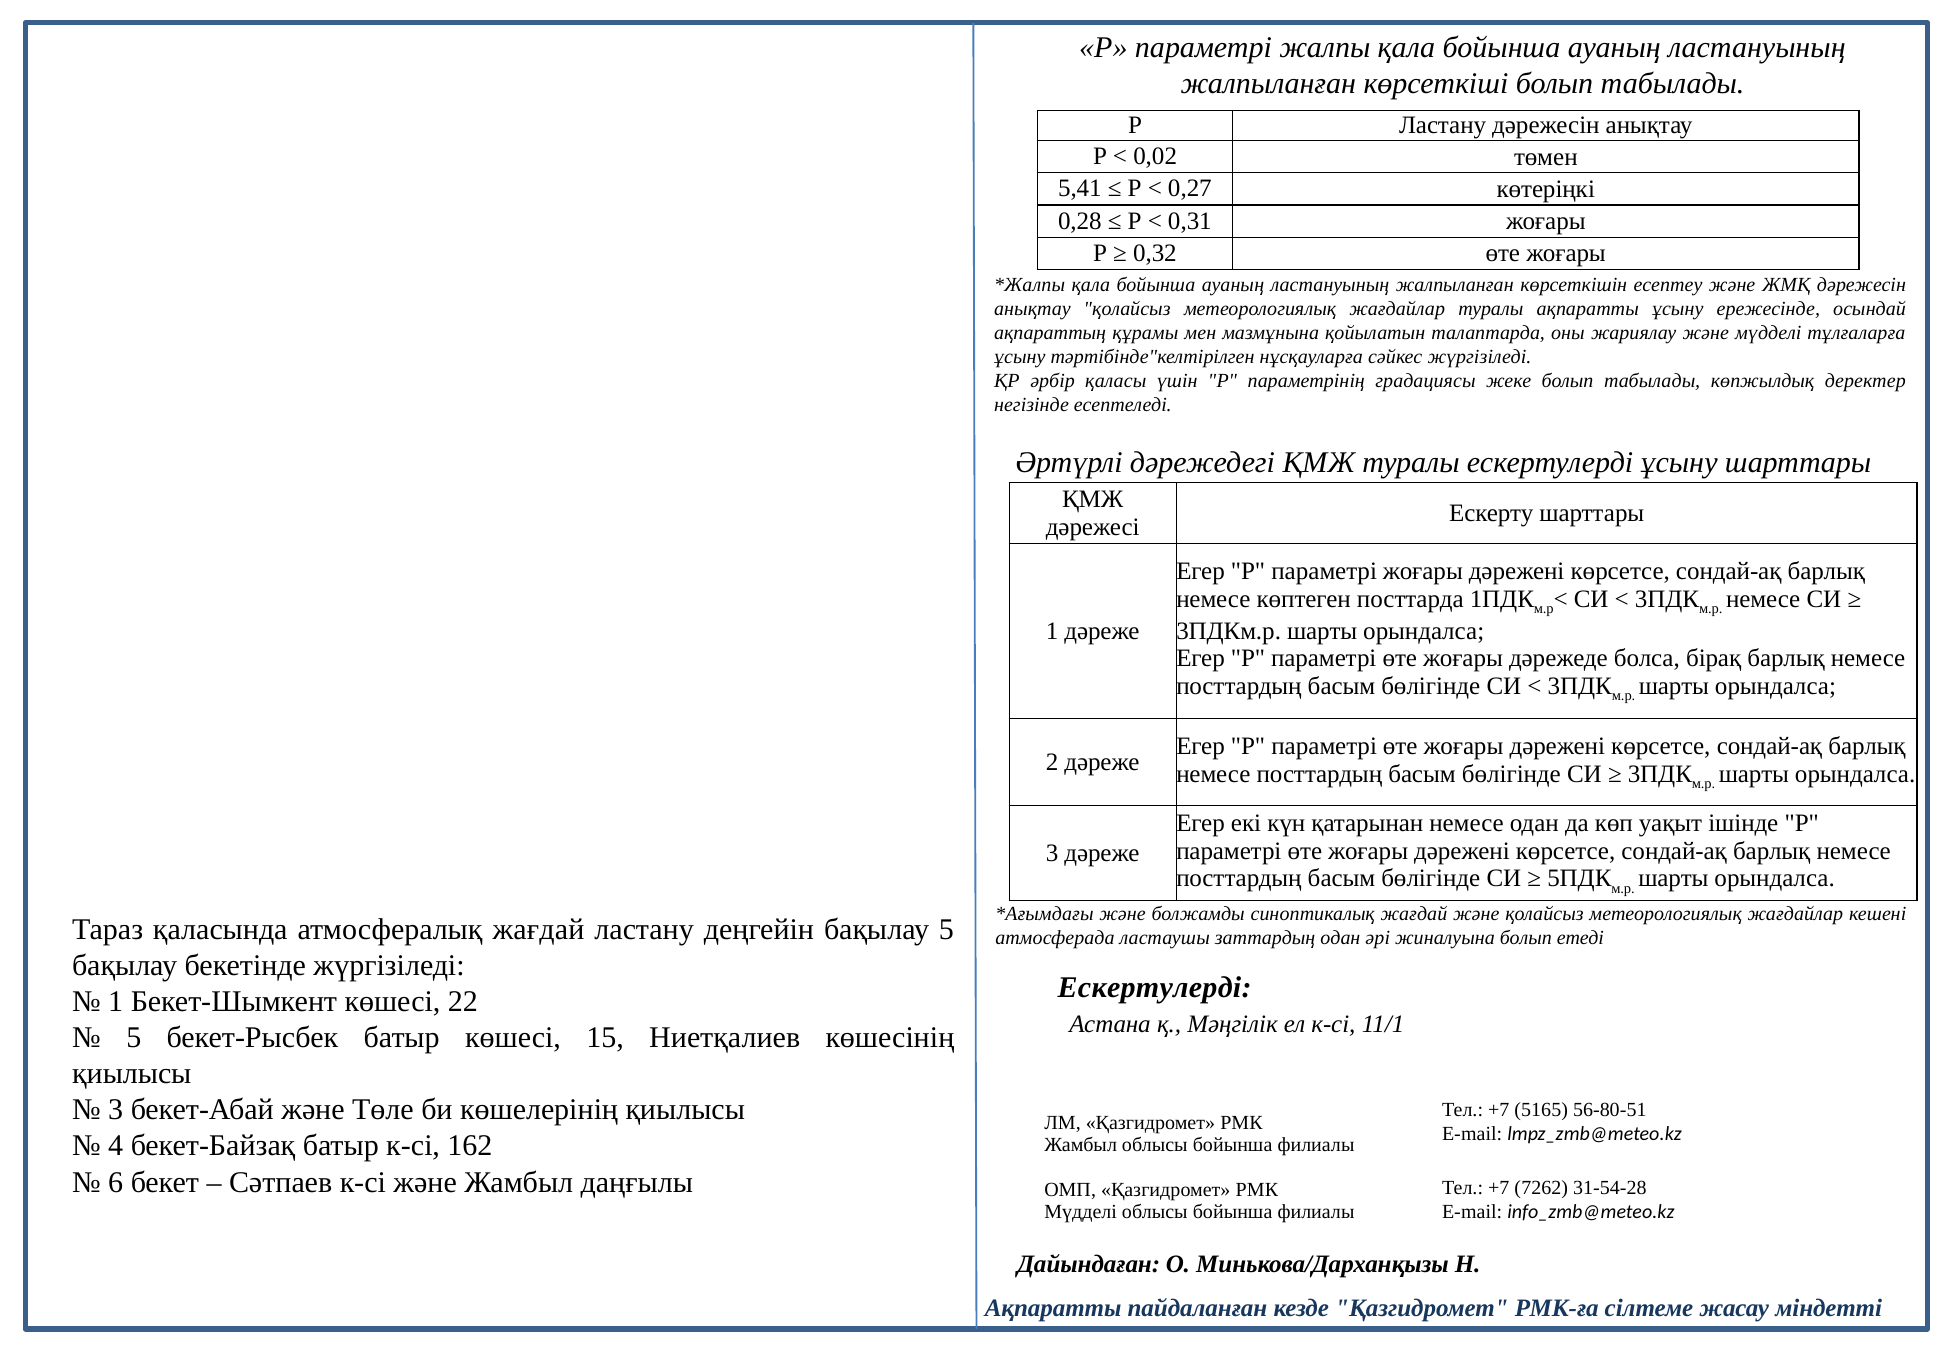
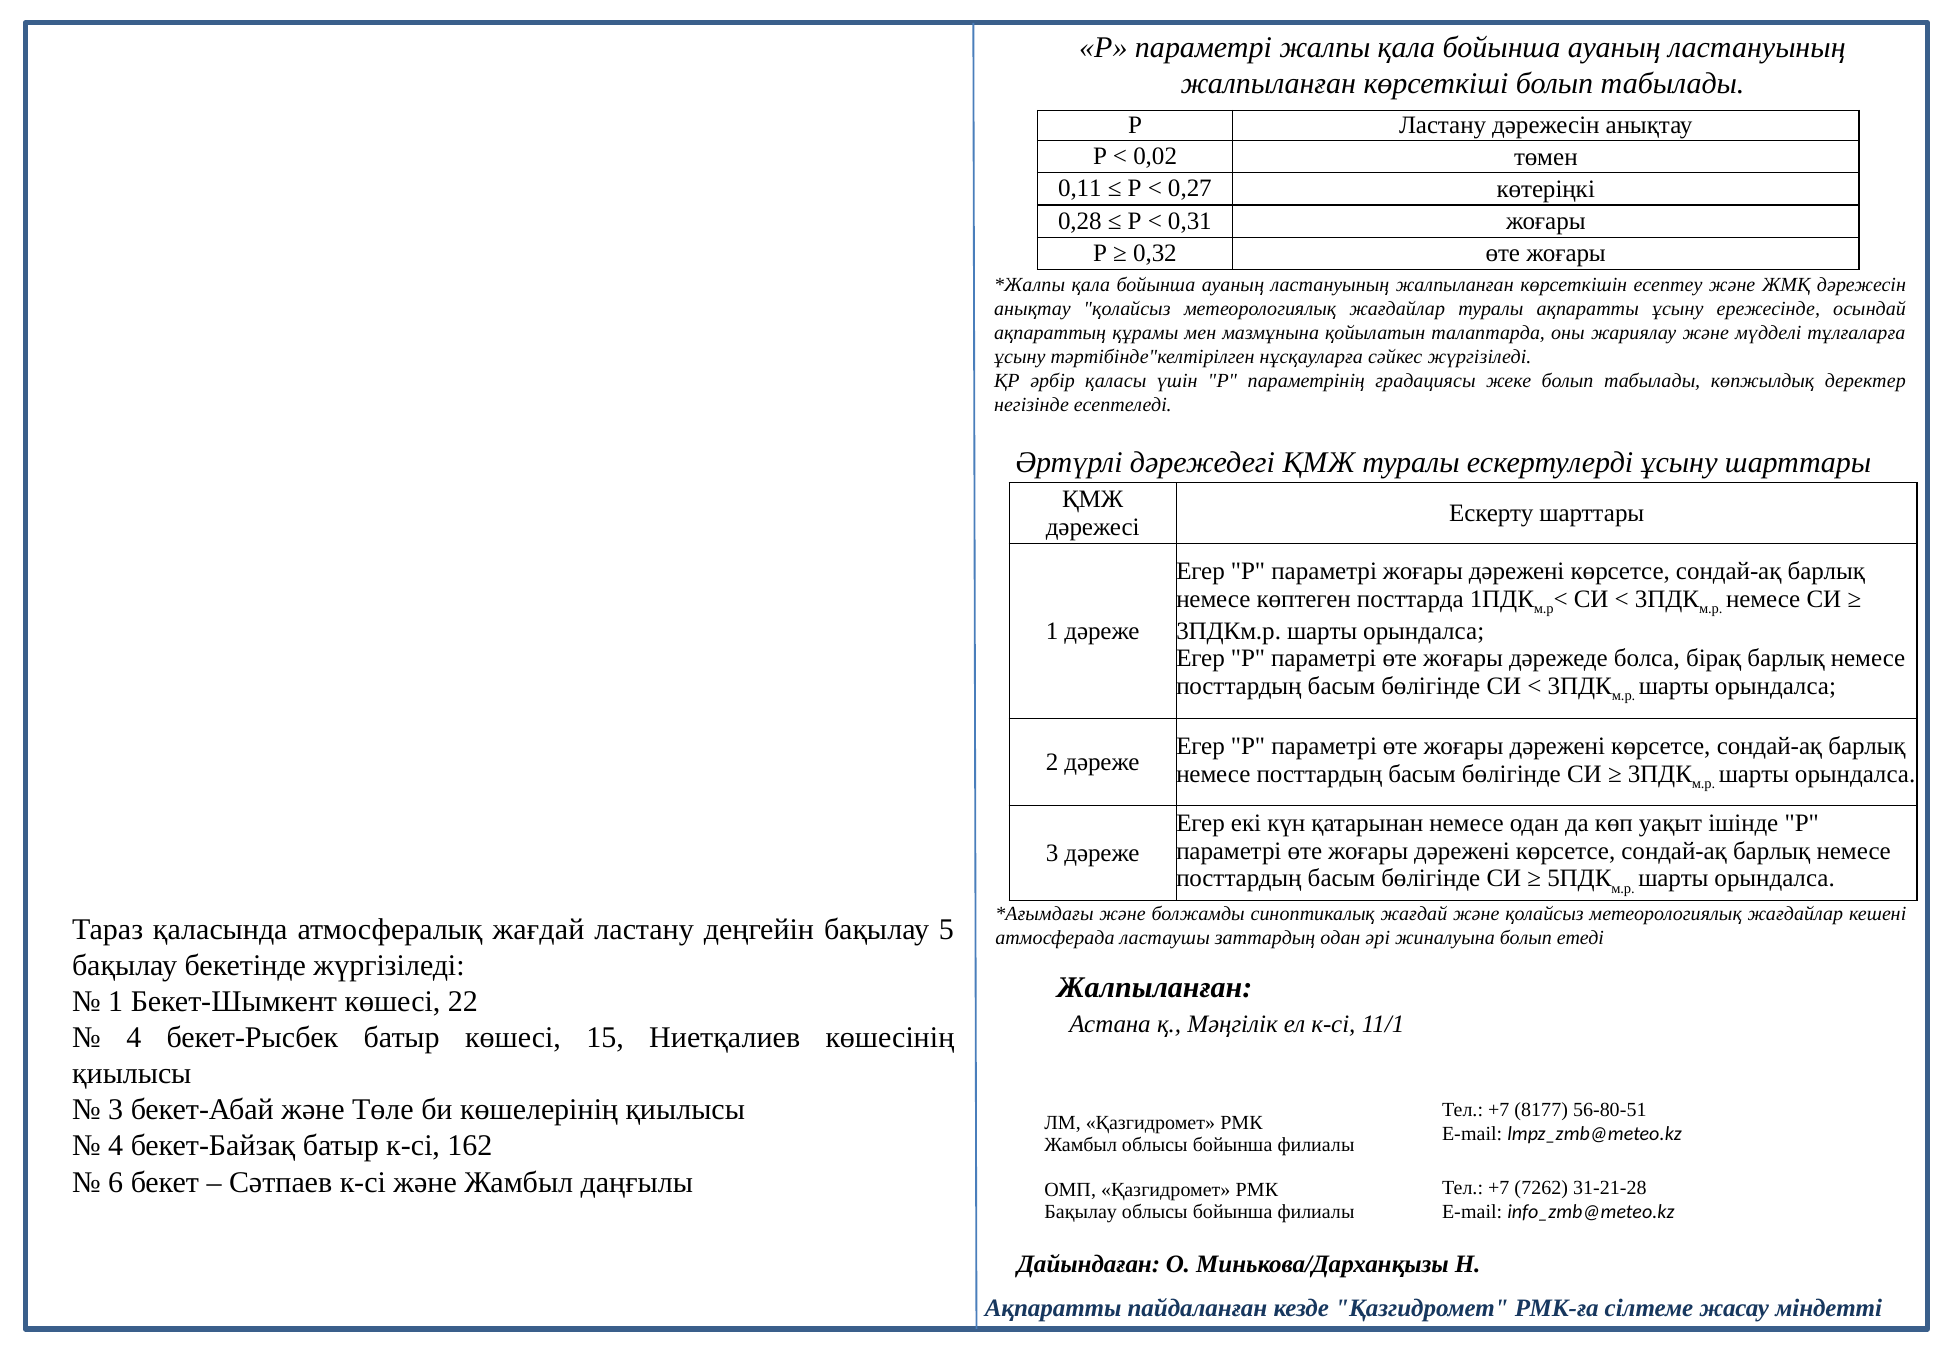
5,41: 5,41 -> 0,11 (1080, 189)
Ескертулерді: Ескертулерді -> Жалпыланған (1155, 988)
5: 5 -> 4 (134, 1038)
5165: 5165 -> 8177 (1541, 1110)
31-54-28: 31-54-28 -> 31-21-28 (1610, 1188)
Мүдделі: Мүдделі -> Бақылау (1081, 1212)
